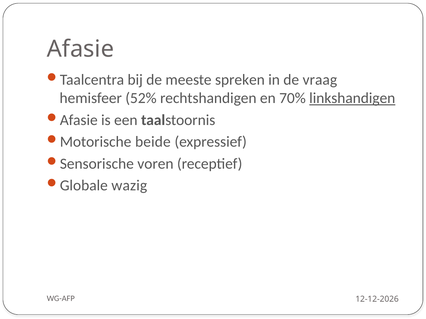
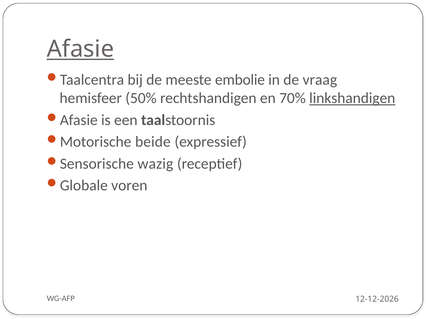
Afasie underline: none -> present (80, 49)
spreken: spreken -> embolie (240, 80)
52%: 52% -> 50% (141, 98)
voren: voren -> wazig (155, 164)
wazig: wazig -> voren (129, 186)
